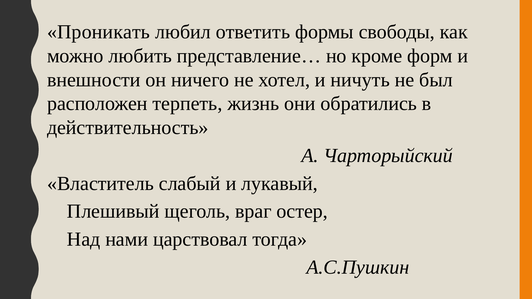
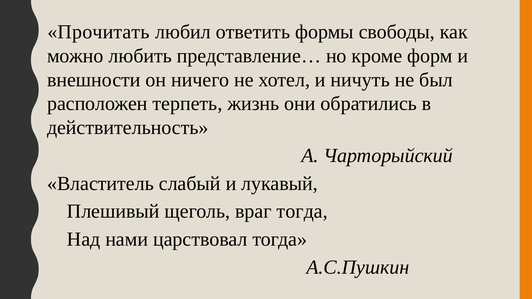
Проникать: Проникать -> Прочитать (99, 32)
враг остер: остер -> тогда (302, 212)
